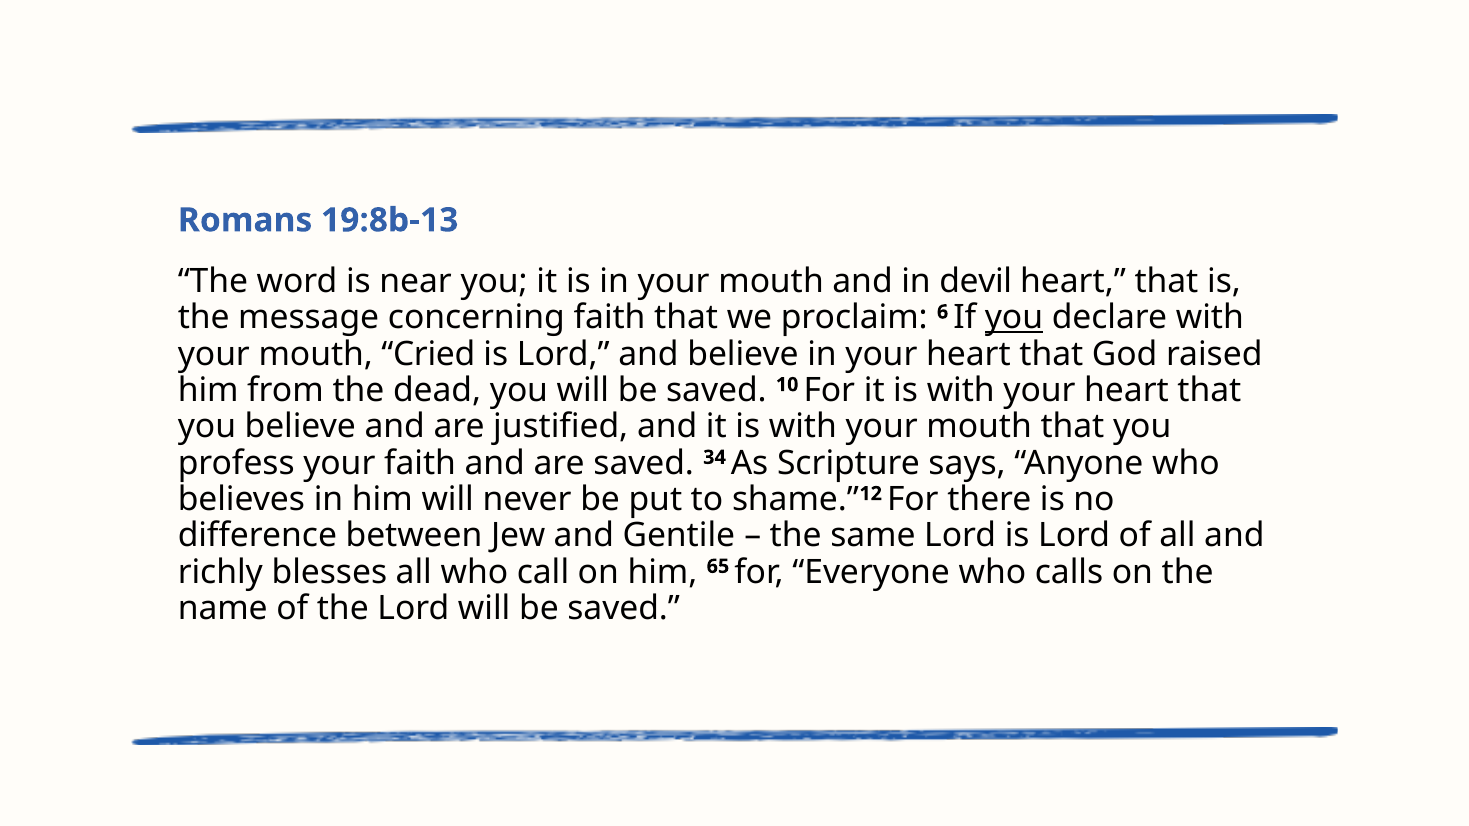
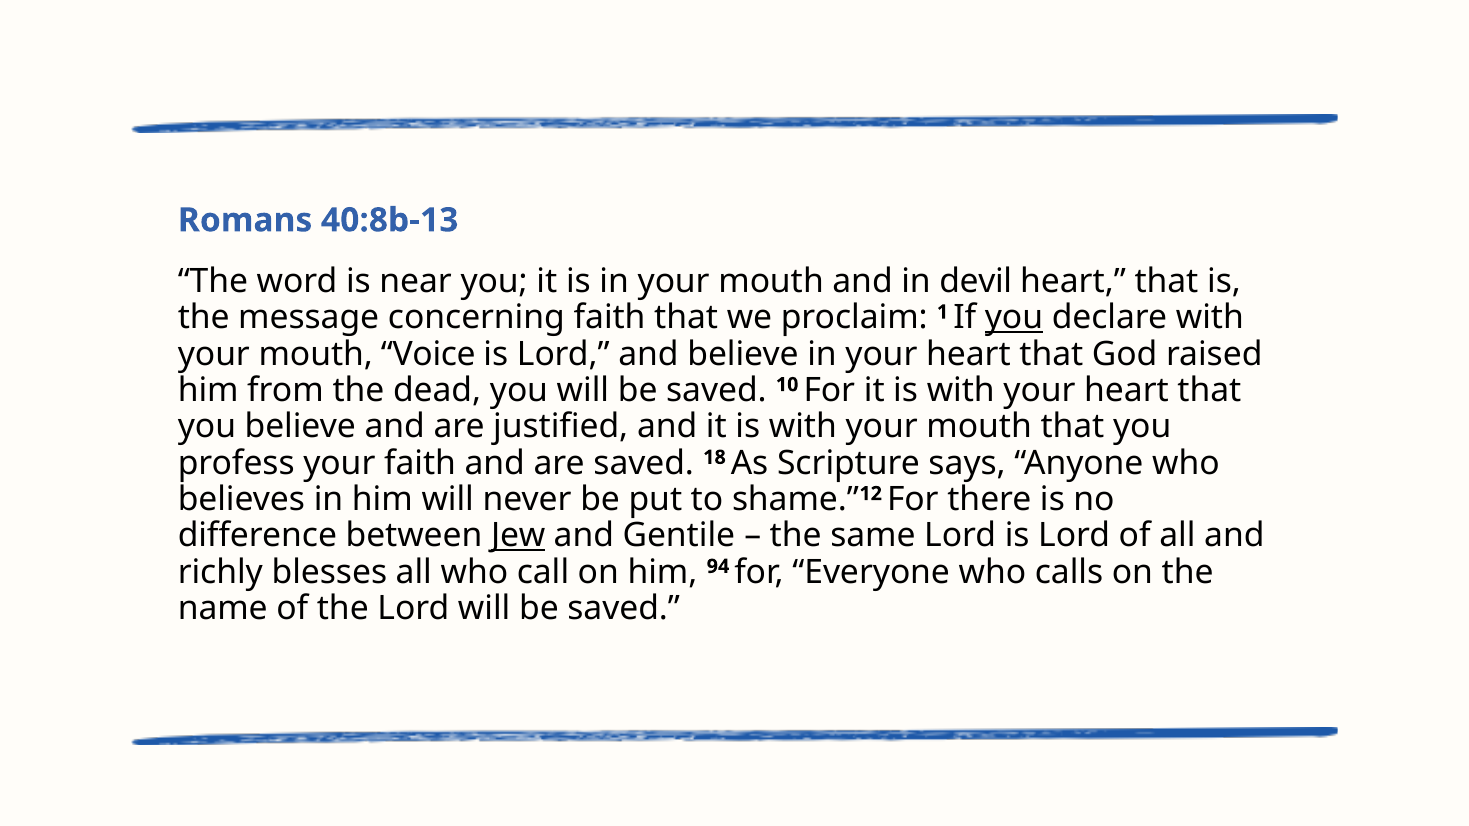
19:8b-13: 19:8b-13 -> 40:8b-13 (390, 220)
6: 6 -> 1 (943, 312)
Cried: Cried -> Voice (428, 354)
34: 34 -> 18 (715, 458)
Jew underline: none -> present (518, 536)
65: 65 -> 94 (718, 567)
